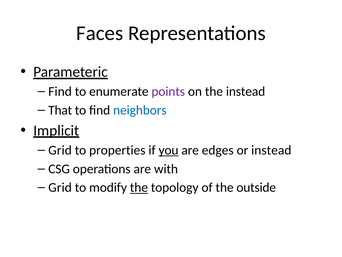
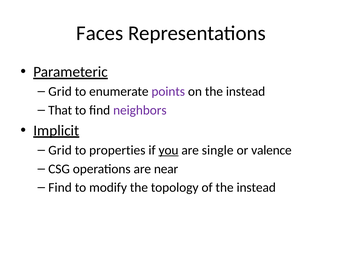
Find: Find -> Grid (60, 91)
neighbors colour: blue -> purple (140, 110)
edges: edges -> single (218, 150)
or instead: instead -> valence (271, 150)
with: with -> near (166, 169)
Grid: Grid -> Find (60, 187)
the underline: present -> none (139, 187)
of the outside: outside -> instead (256, 187)
